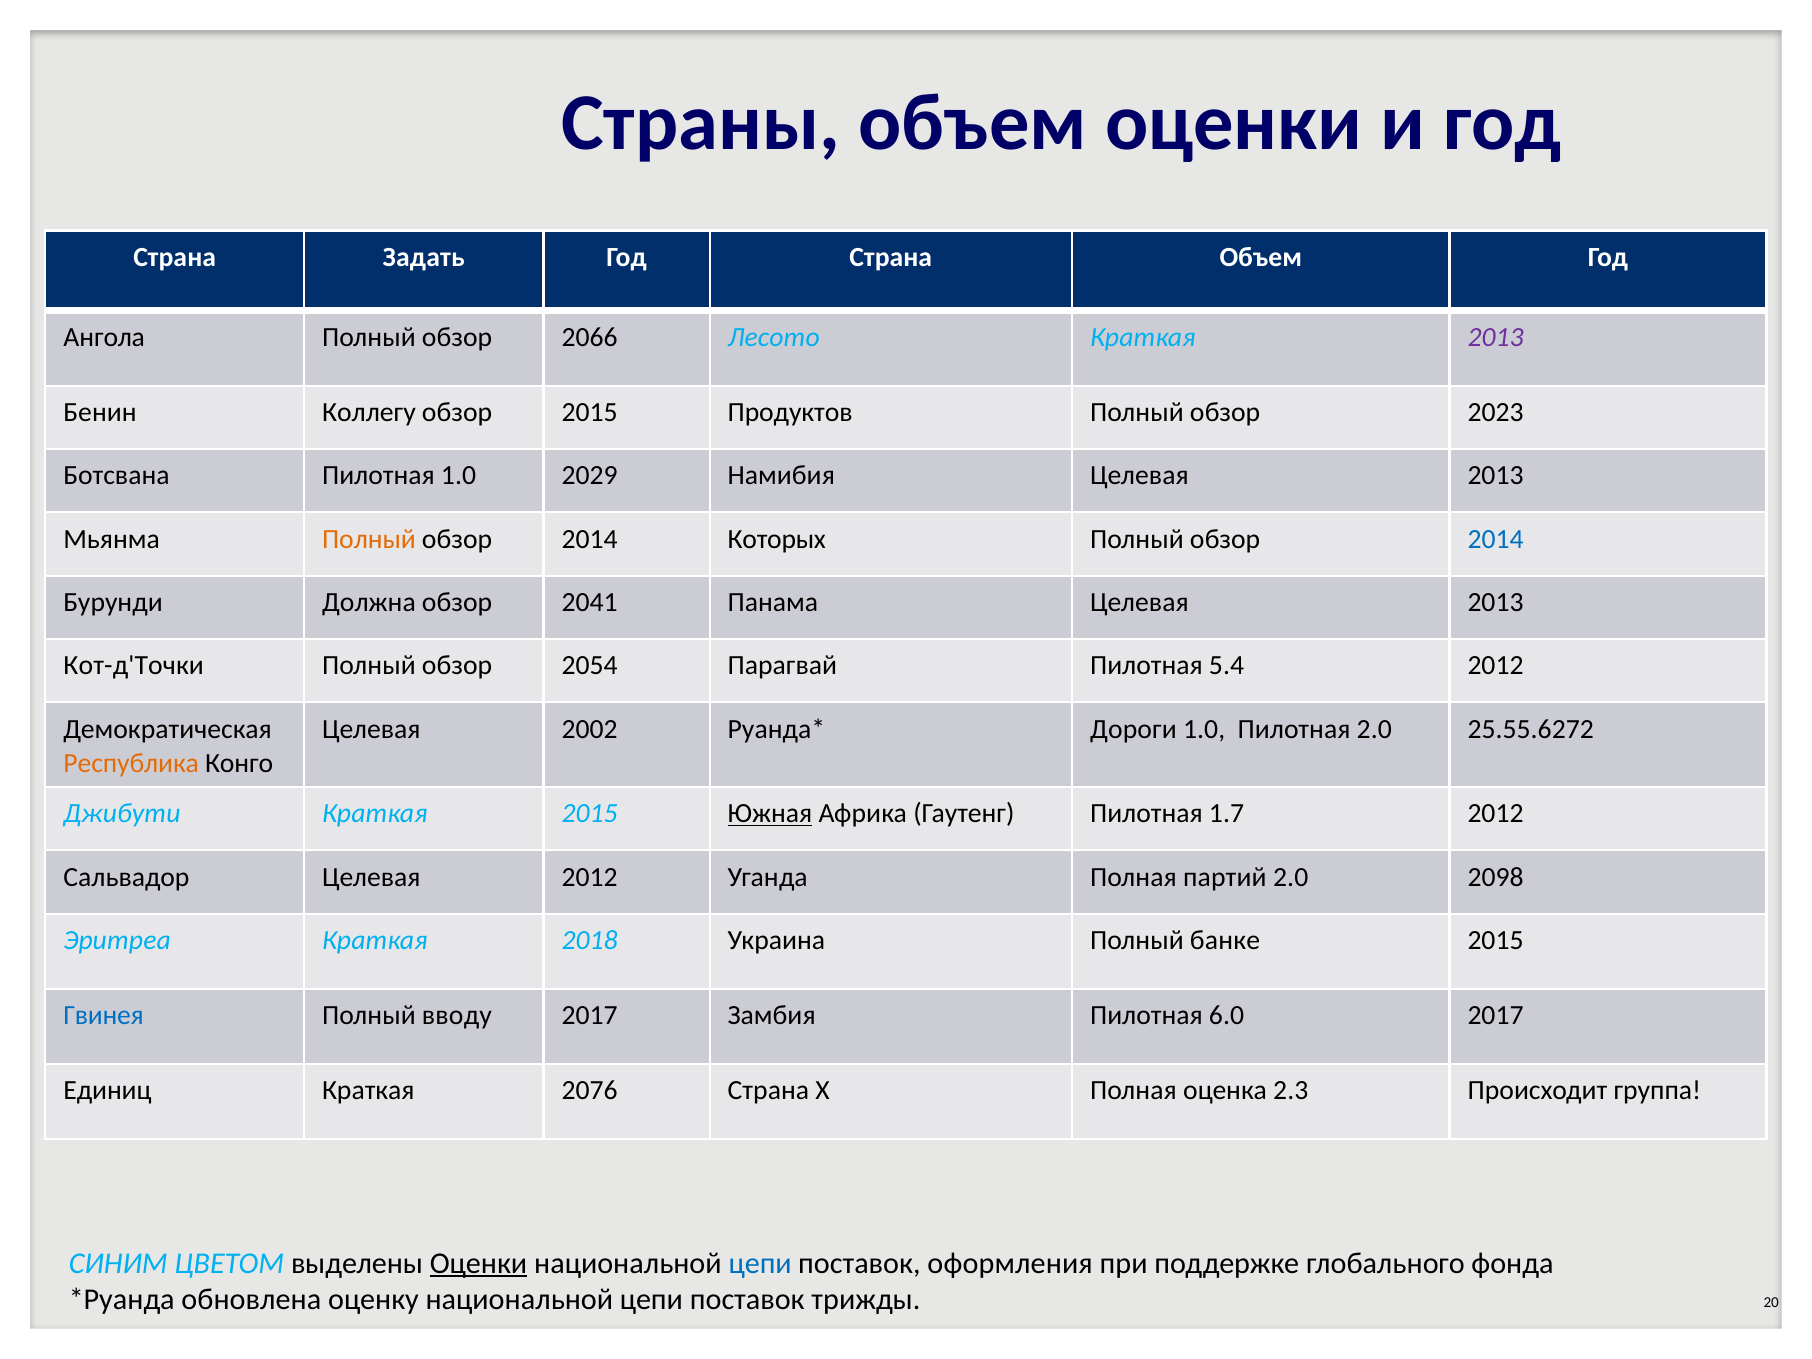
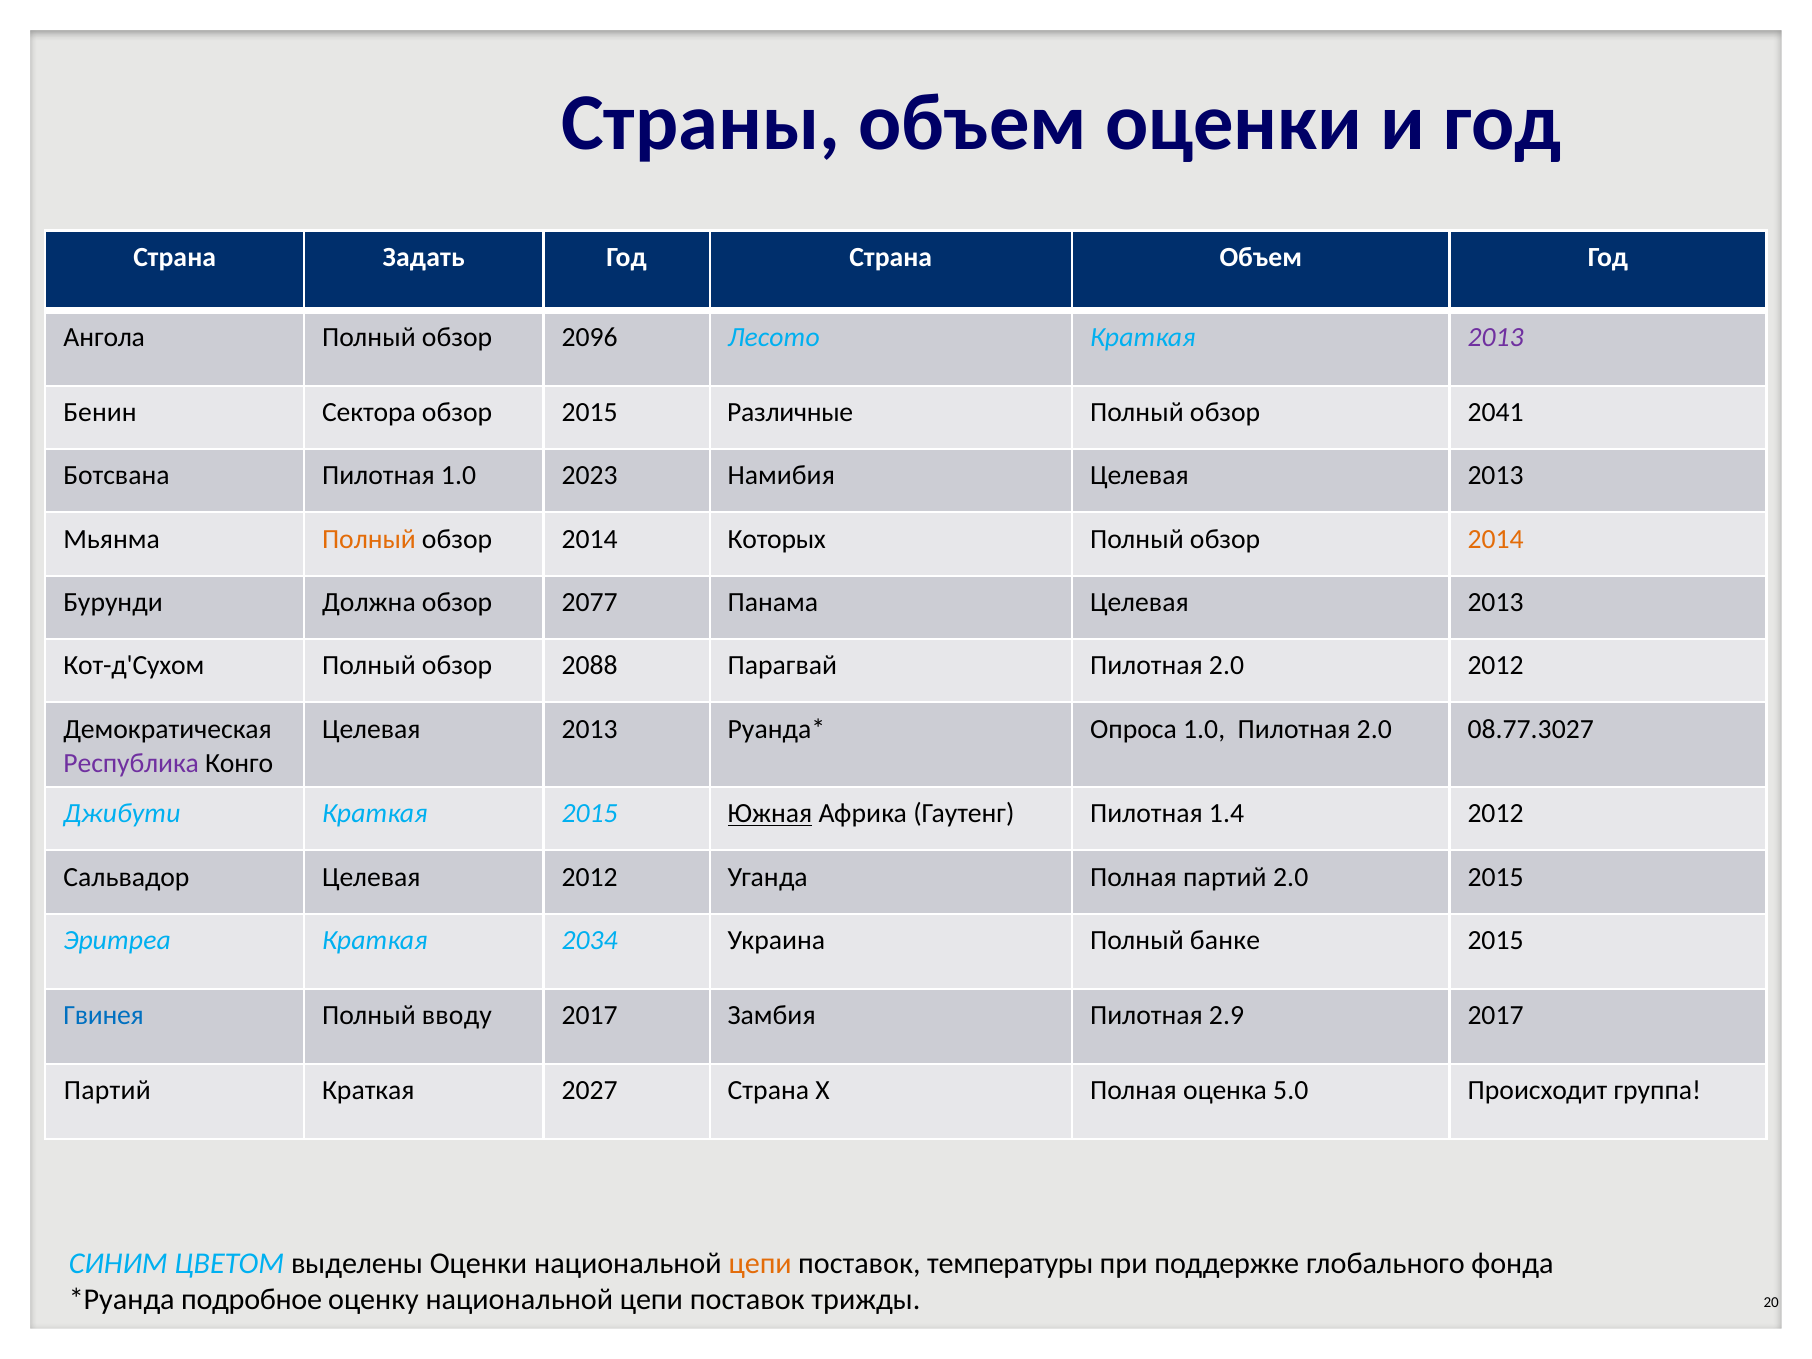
2066: 2066 -> 2096 (590, 337)
Коллегу: Коллегу -> Сектора (369, 412)
Продуктов: Продуктов -> Различные (790, 412)
2023: 2023 -> 2041 (1496, 412)
2029: 2029 -> 2023 (590, 476)
2014 colour: blue -> orange (1496, 539)
2041: 2041 -> 2077 (590, 602)
Кот-д'Точки: Кот-д'Точки -> Кот-д'Сухом (134, 666)
2054: 2054 -> 2088 (590, 666)
Парагвай Пилотная 5.4: 5.4 -> 2.0 (1227, 666)
2002: 2002 -> 2013 (590, 729)
Дороги: Дороги -> Опроса (1133, 729)
25.55.6272: 25.55.6272 -> 08.77.3027 (1531, 729)
Республика colour: orange -> purple (131, 763)
1.7: 1.7 -> 1.4 (1227, 814)
2.0 2098: 2098 -> 2015 (1496, 877)
2018: 2018 -> 2034 (590, 940)
6.0: 6.0 -> 2.9 (1227, 1015)
Единиц: Единиц -> Партий (107, 1090)
2076: 2076 -> 2027 (590, 1090)
2.3: 2.3 -> 5.0 (1291, 1090)
Оценки underline: present -> none (478, 1263)
цепи colour: blue -> orange (760, 1263)
оформления: оформления -> температуры (1010, 1263)
обновлена: обновлена -> подробное (252, 1299)
